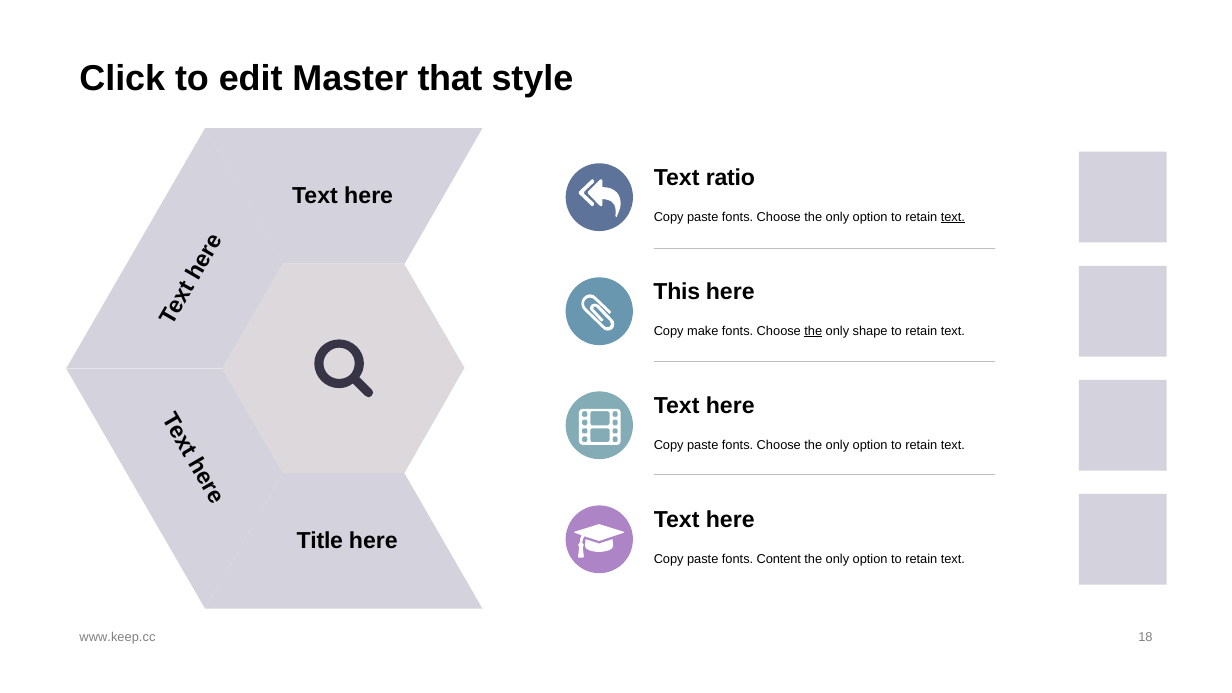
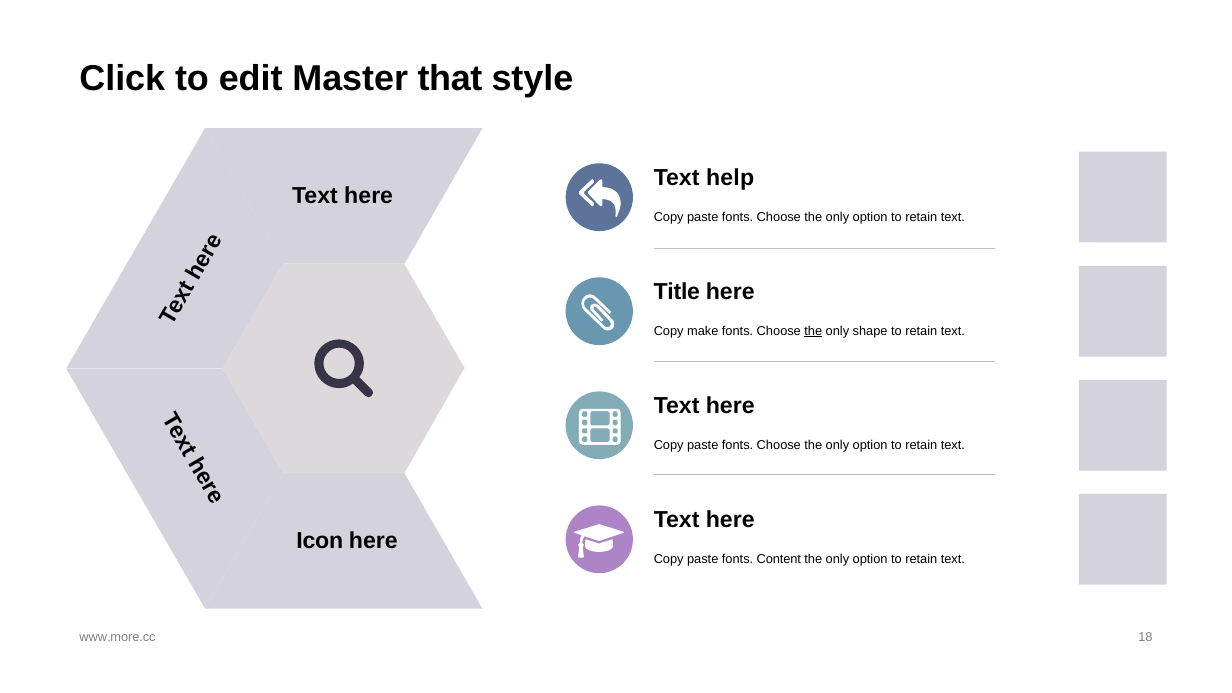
ratio: ratio -> help (730, 178)
text underline: present -> none (953, 217)
This: This -> Title (677, 292)
Title: Title -> Icon (320, 541)
www.keep.cc: www.keep.cc -> www.more.cc (118, 638)
